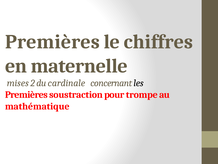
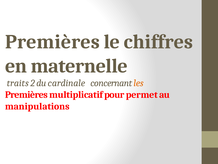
mises: mises -> traits (18, 83)
les colour: black -> orange (139, 83)
soustraction: soustraction -> multiplicatif (76, 94)
trompe: trompe -> permet (142, 94)
mathématique: mathématique -> manipulations (37, 106)
